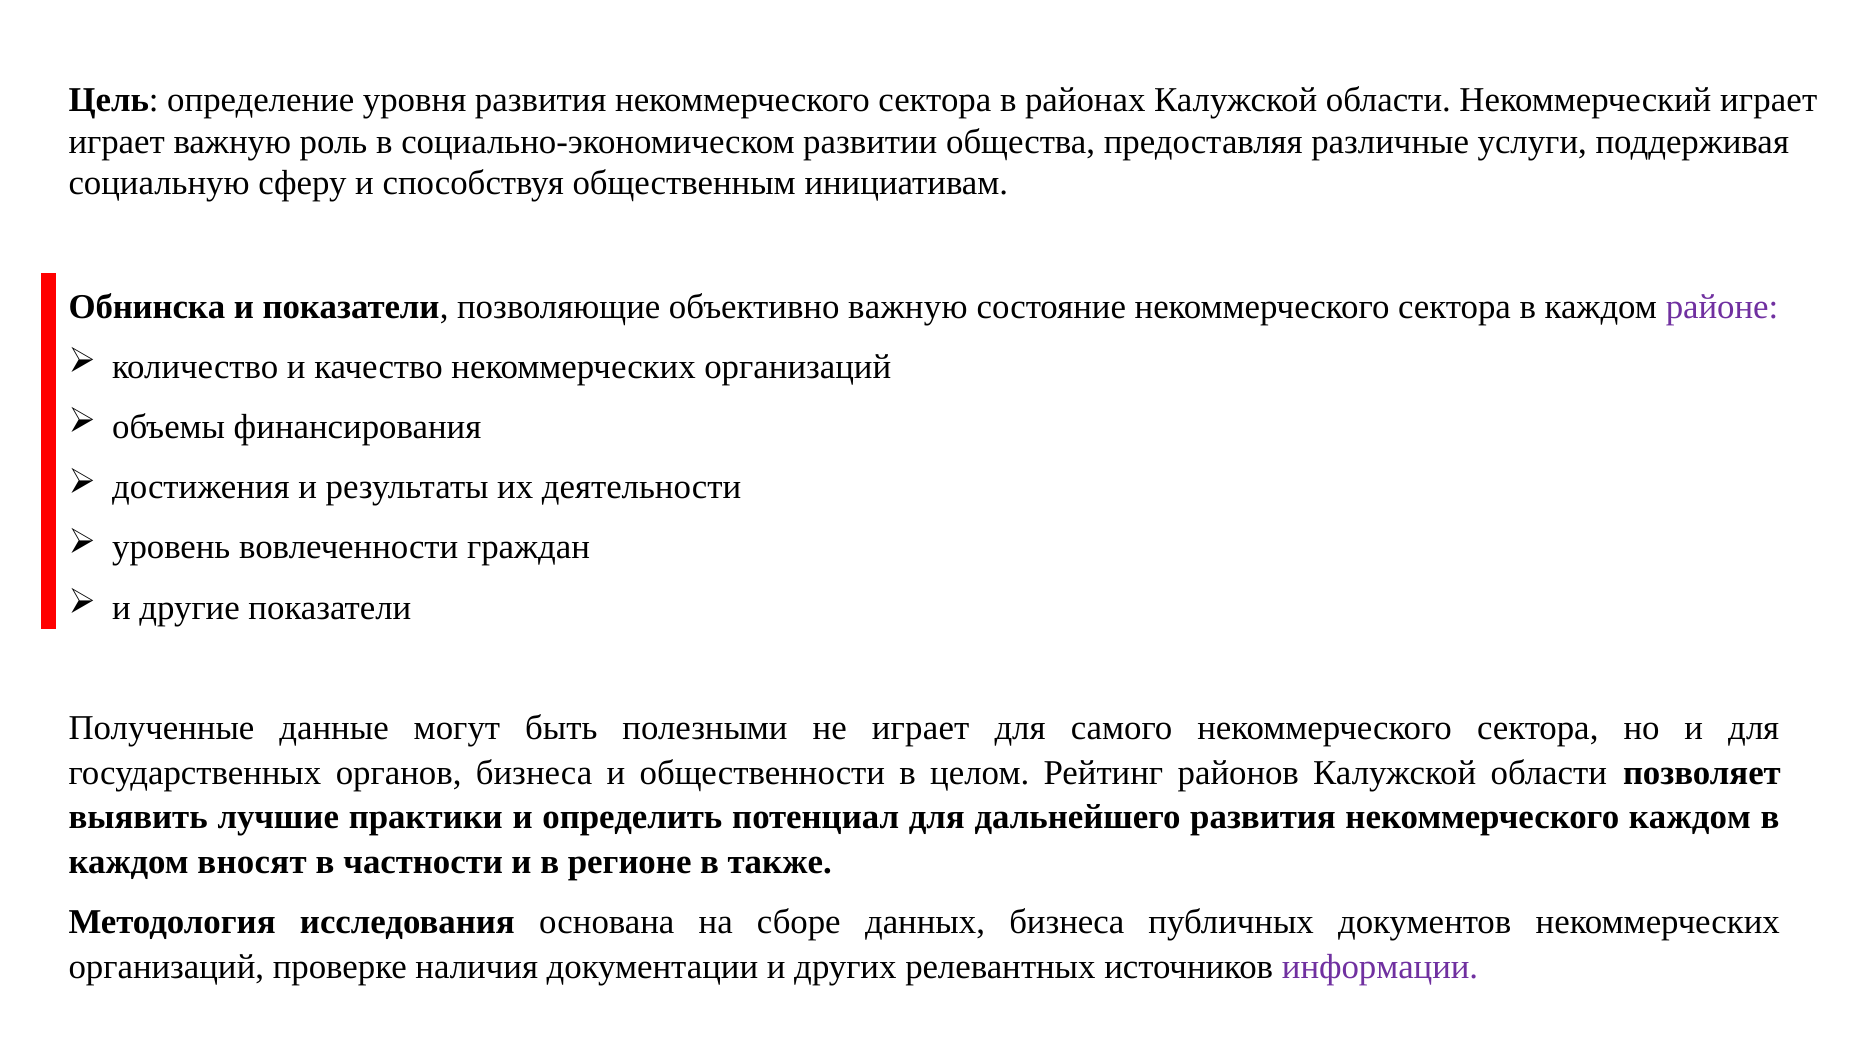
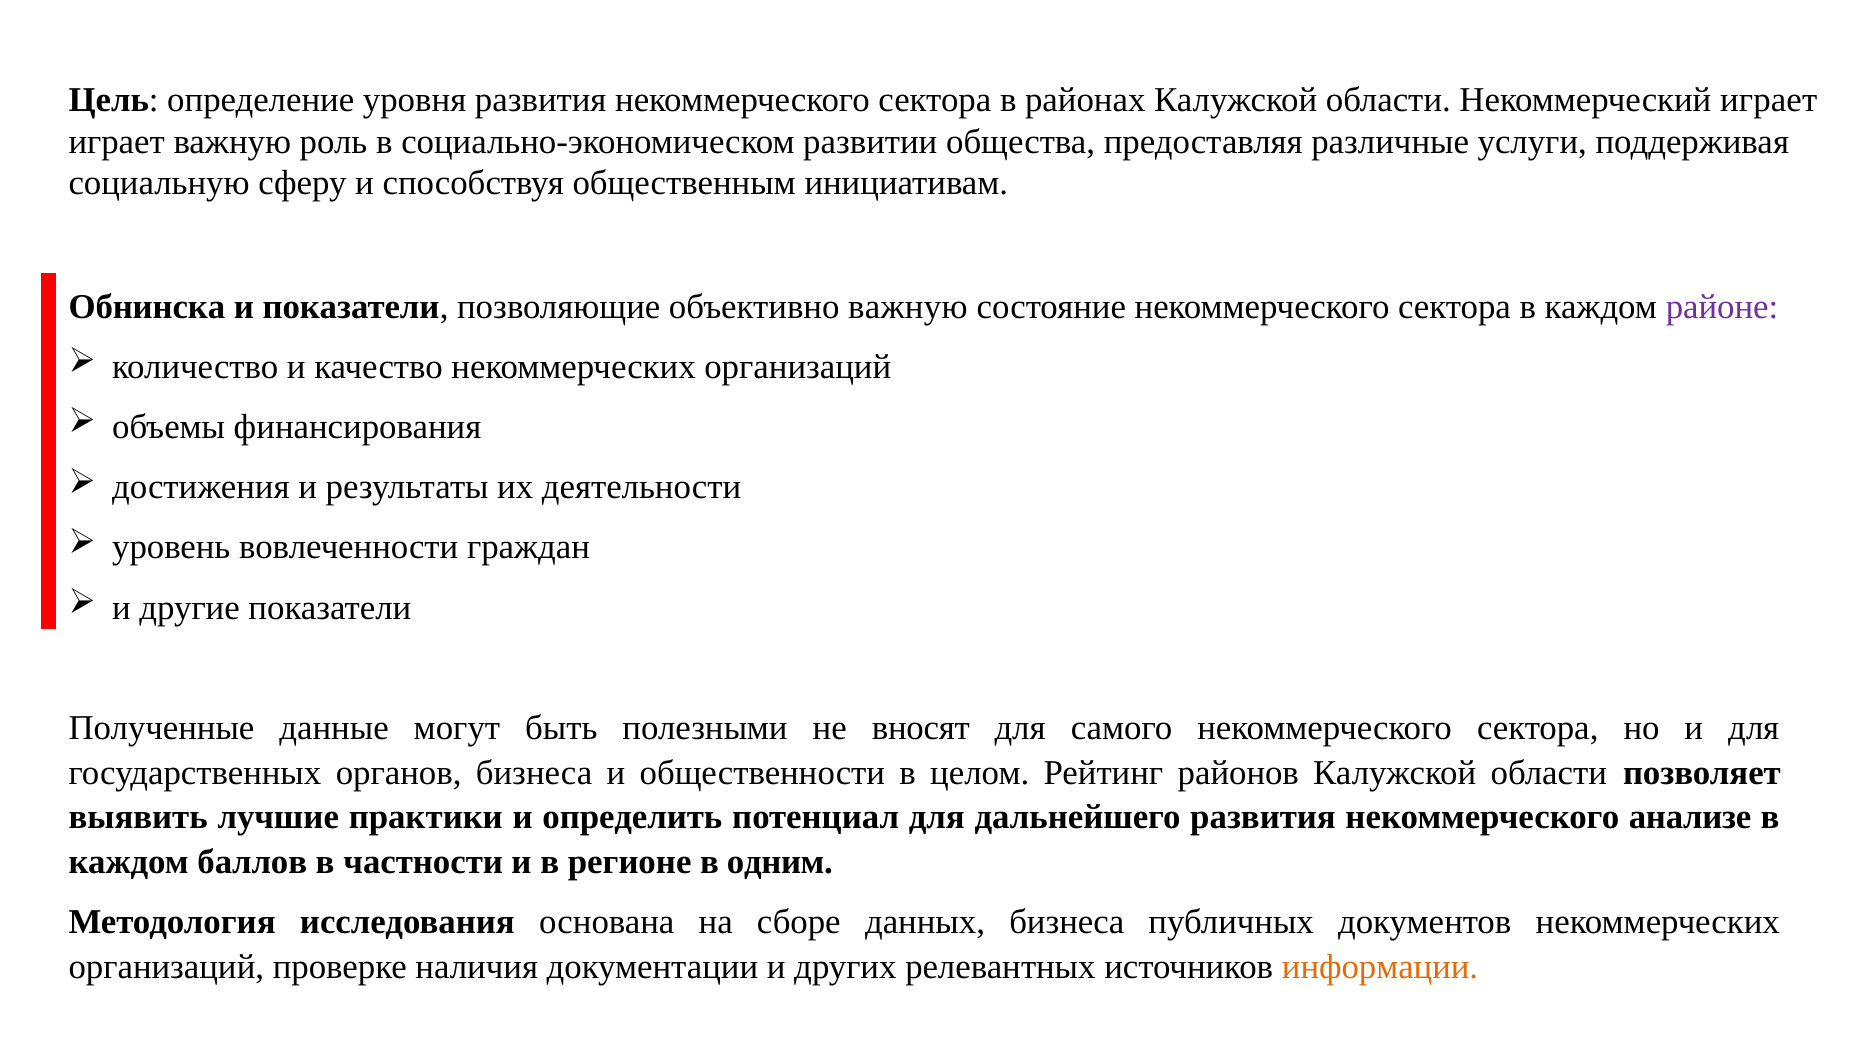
не играет: играет -> вносят (921, 728)
некоммерческого каждом: каждом -> анализе (1690, 817)
вносят: вносят -> баллов (252, 862)
также: также -> одним (780, 862)
информации colour: purple -> orange (1380, 967)
